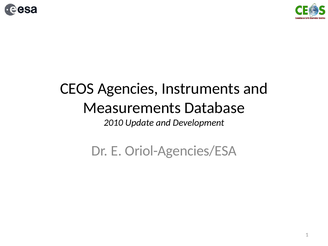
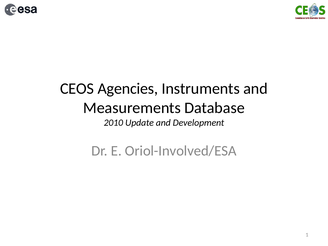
Oriol-Agencies/ESA: Oriol-Agencies/ESA -> Oriol-Involved/ESA (181, 151)
